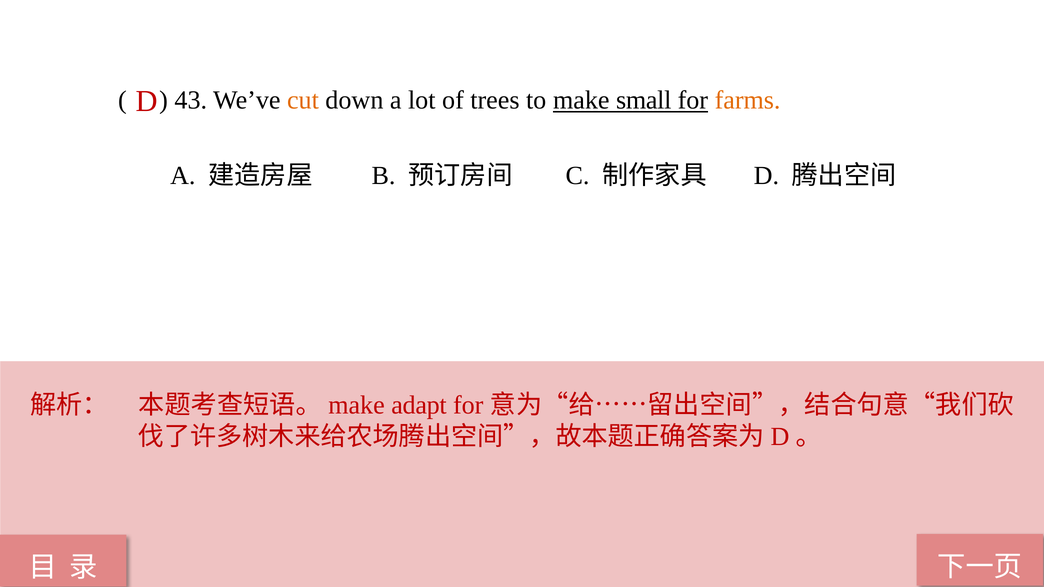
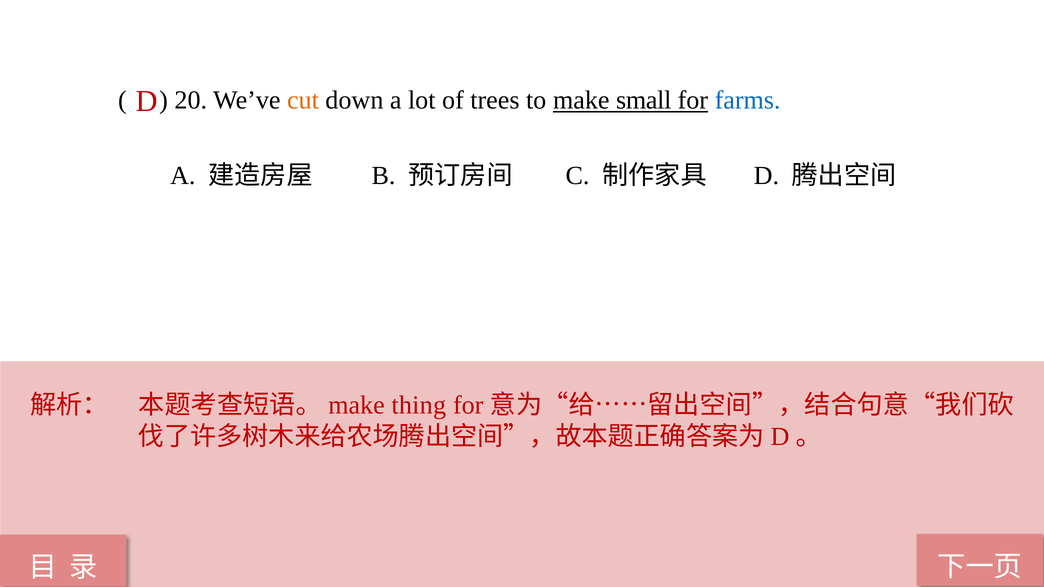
43: 43 -> 20 (191, 100)
farms colour: orange -> blue (748, 100)
adapt: adapt -> thing (419, 406)
